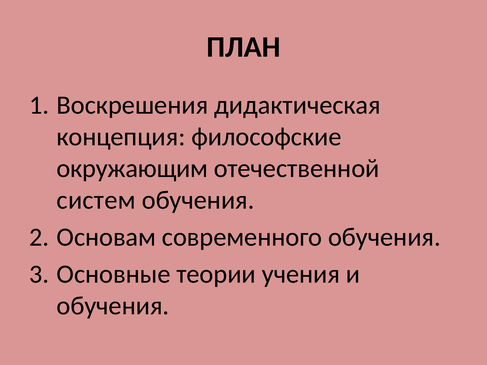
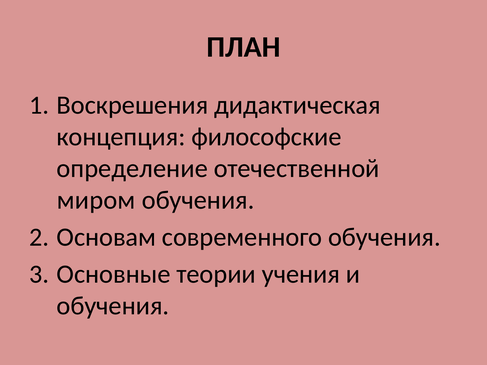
окружающим: окружающим -> определение (132, 169)
систем: систем -> миром (96, 200)
